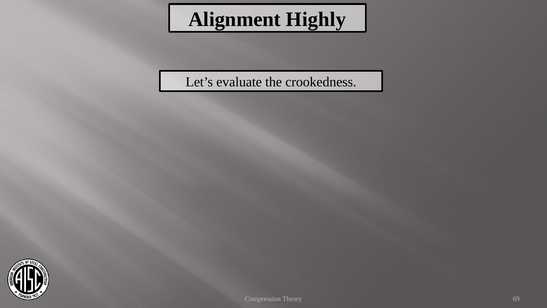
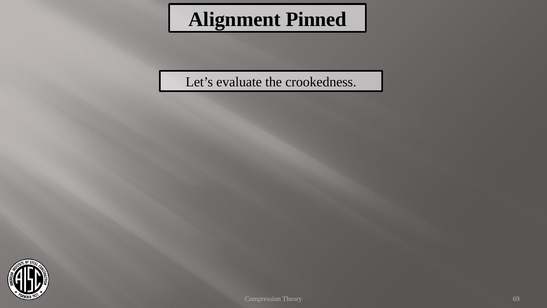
Highly: Highly -> Pinned (316, 19)
